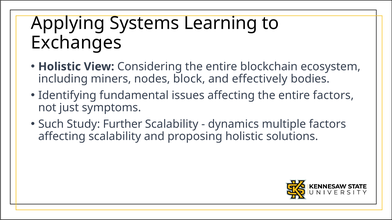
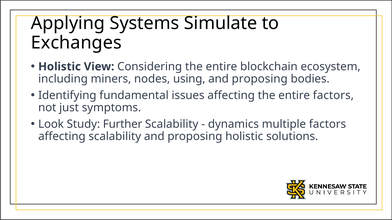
Learning: Learning -> Simulate (221, 23)
block: block -> using (189, 79)
effectively: effectively -> proposing (260, 79)
Such: Such -> Look (51, 124)
